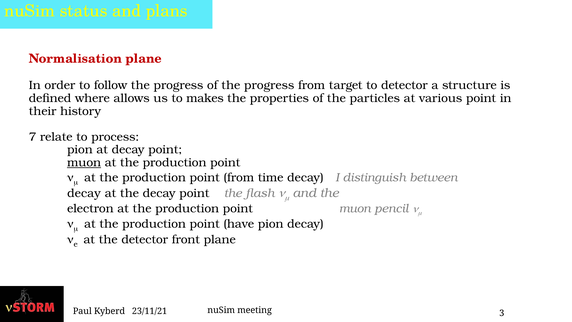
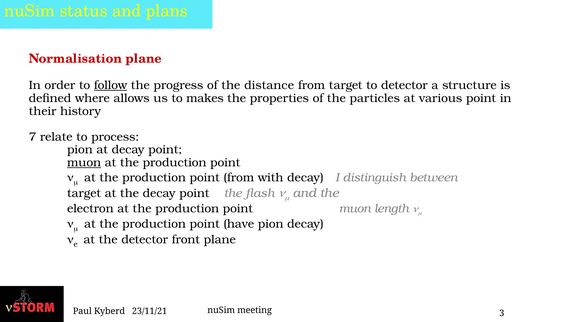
follow underline: none -> present (111, 85)
of the progress: progress -> distance (269, 85)
time: time -> with (271, 178)
decay: decay -> target (84, 193)
pencil: pencil -> length (392, 208)
